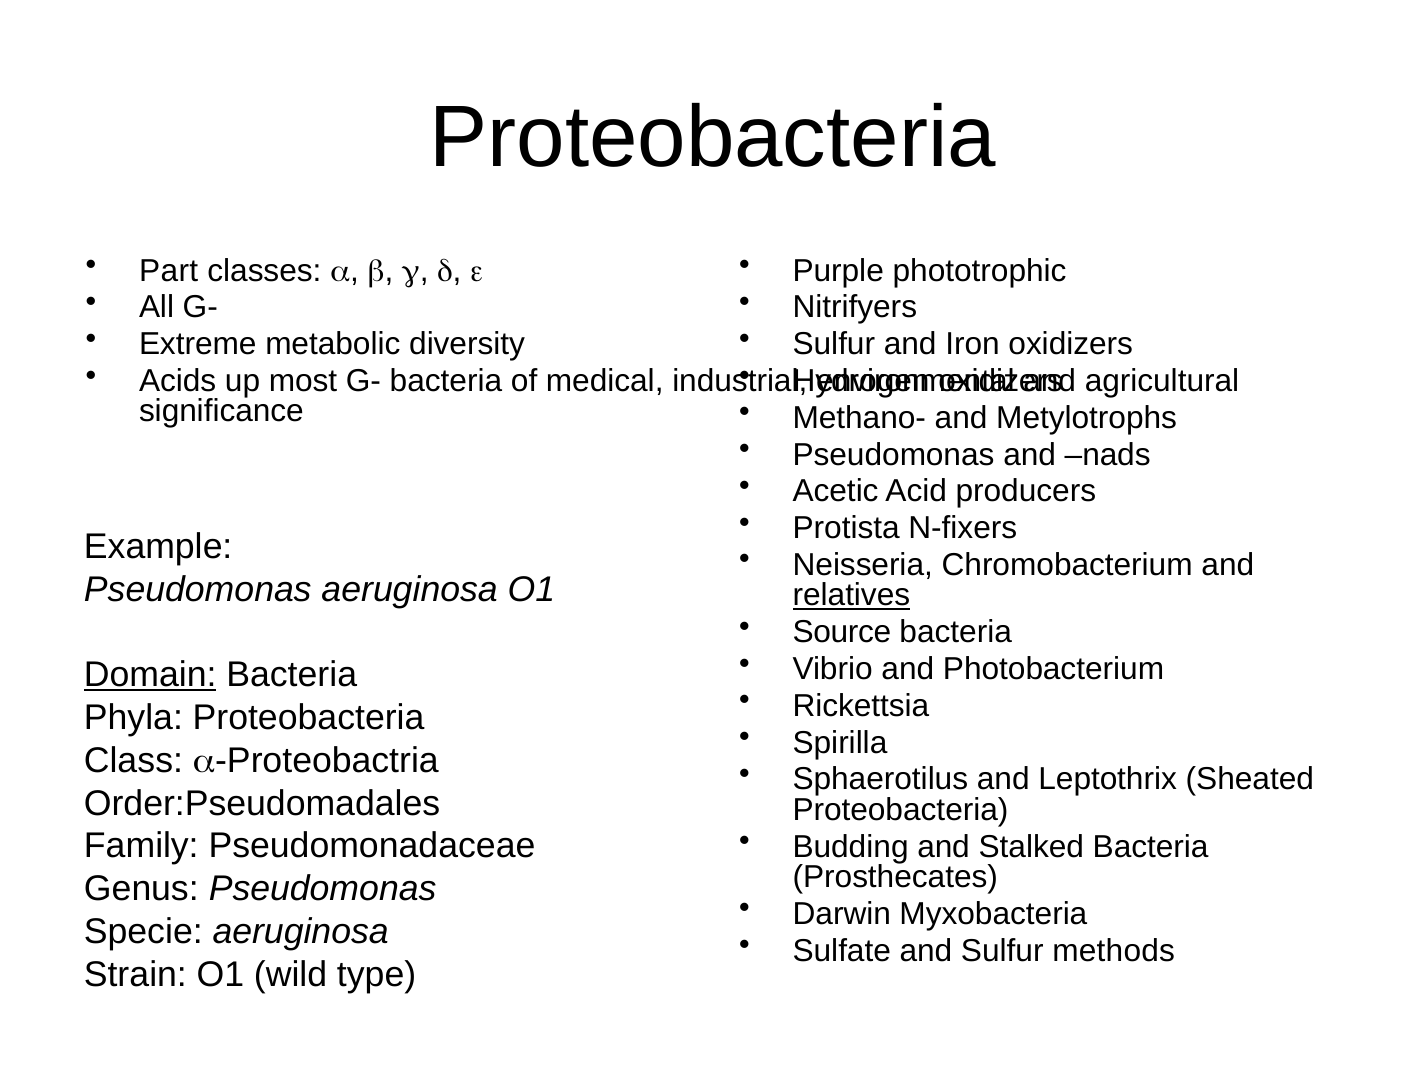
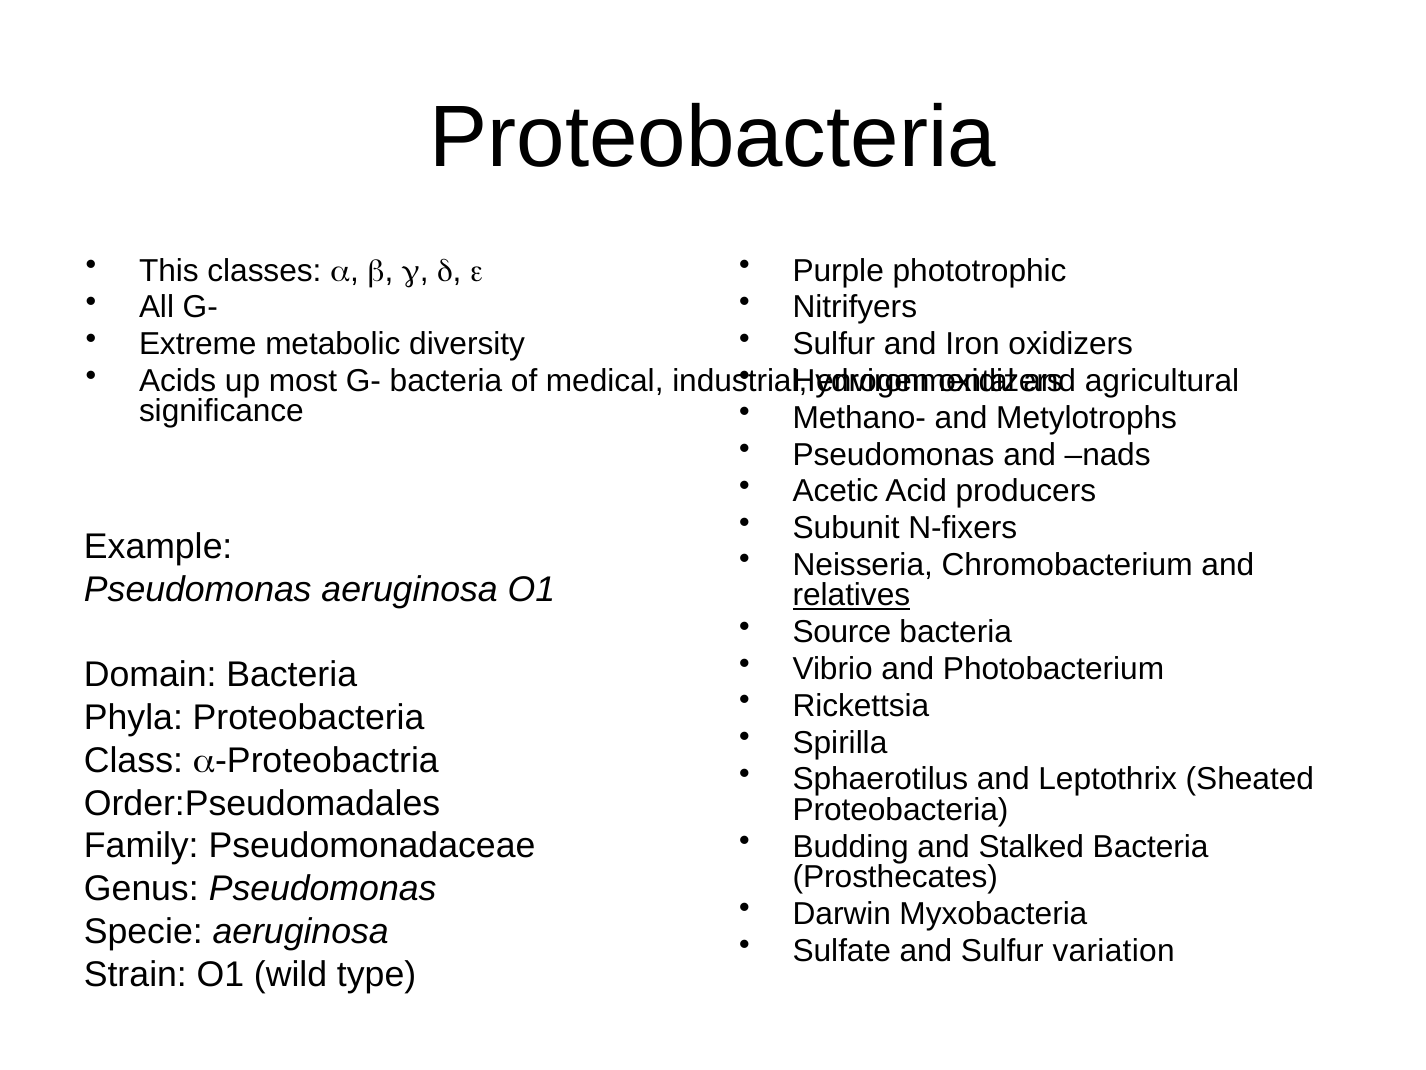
Part: Part -> This (169, 271)
Protista: Protista -> Subunit (846, 528)
Domain underline: present -> none (150, 675)
methods: methods -> variation (1114, 950)
